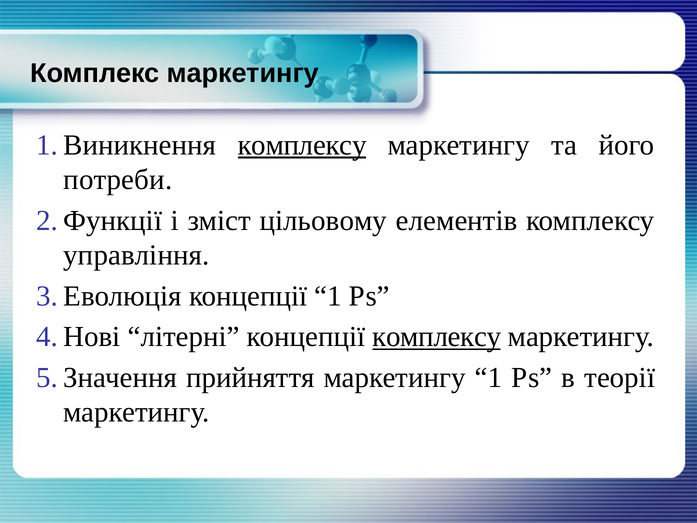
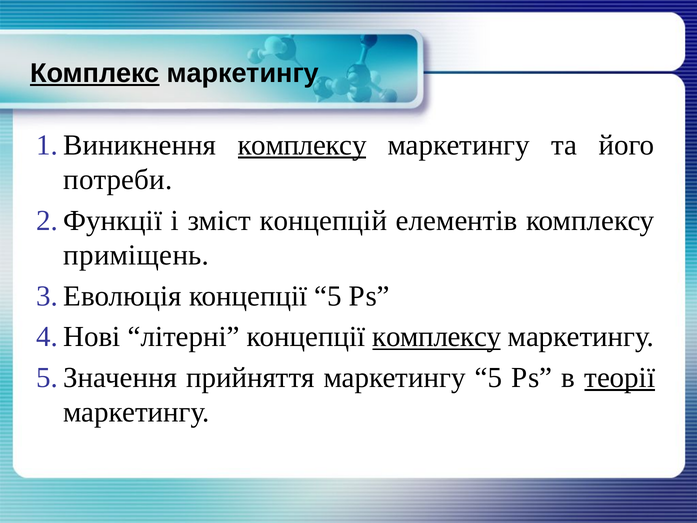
Комплекс underline: none -> present (95, 73)
цільовому: цільовому -> концепцій (323, 220)
управління: управління -> приміщень (136, 255)
концепції 1: 1 -> 5 (328, 296)
маркетингу 1: 1 -> 5 (489, 377)
теорії underline: none -> present (620, 377)
